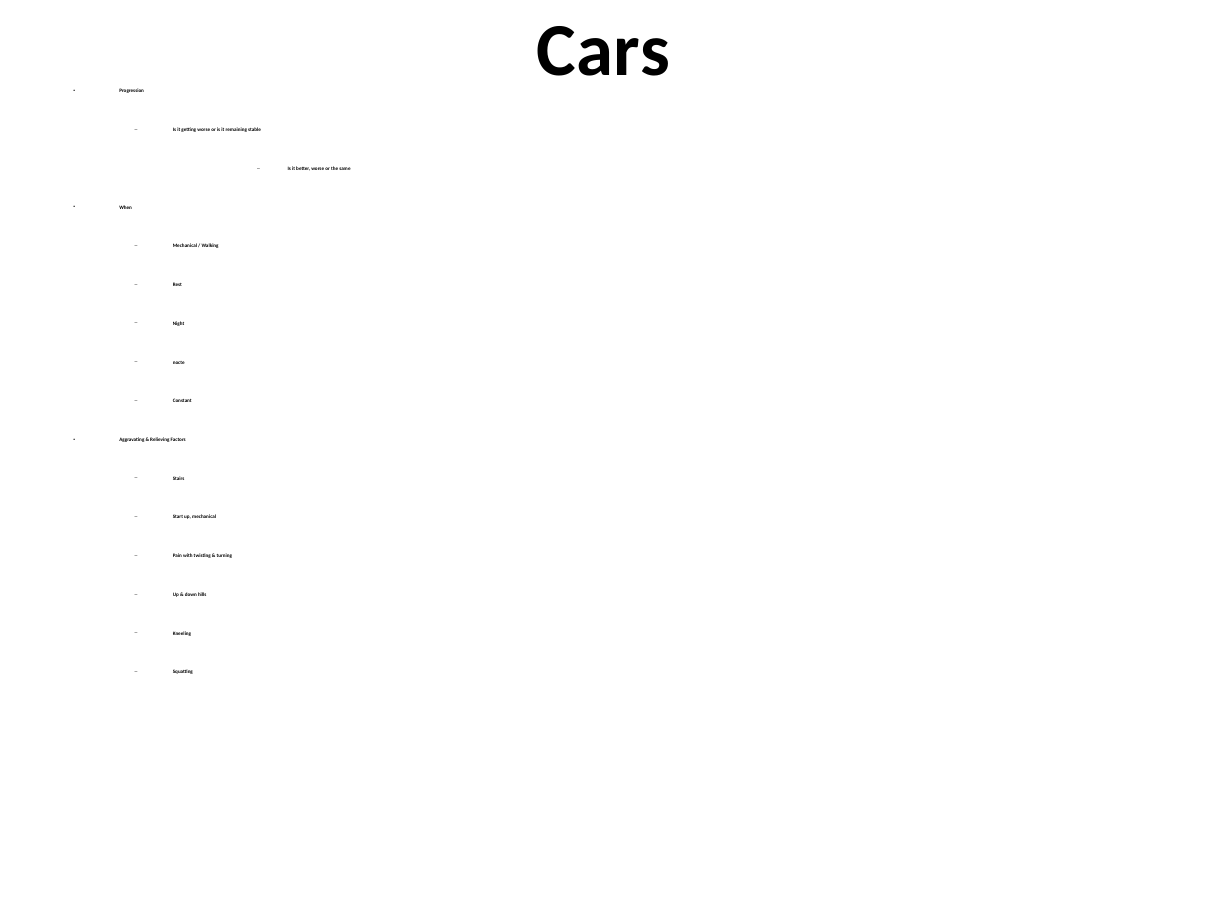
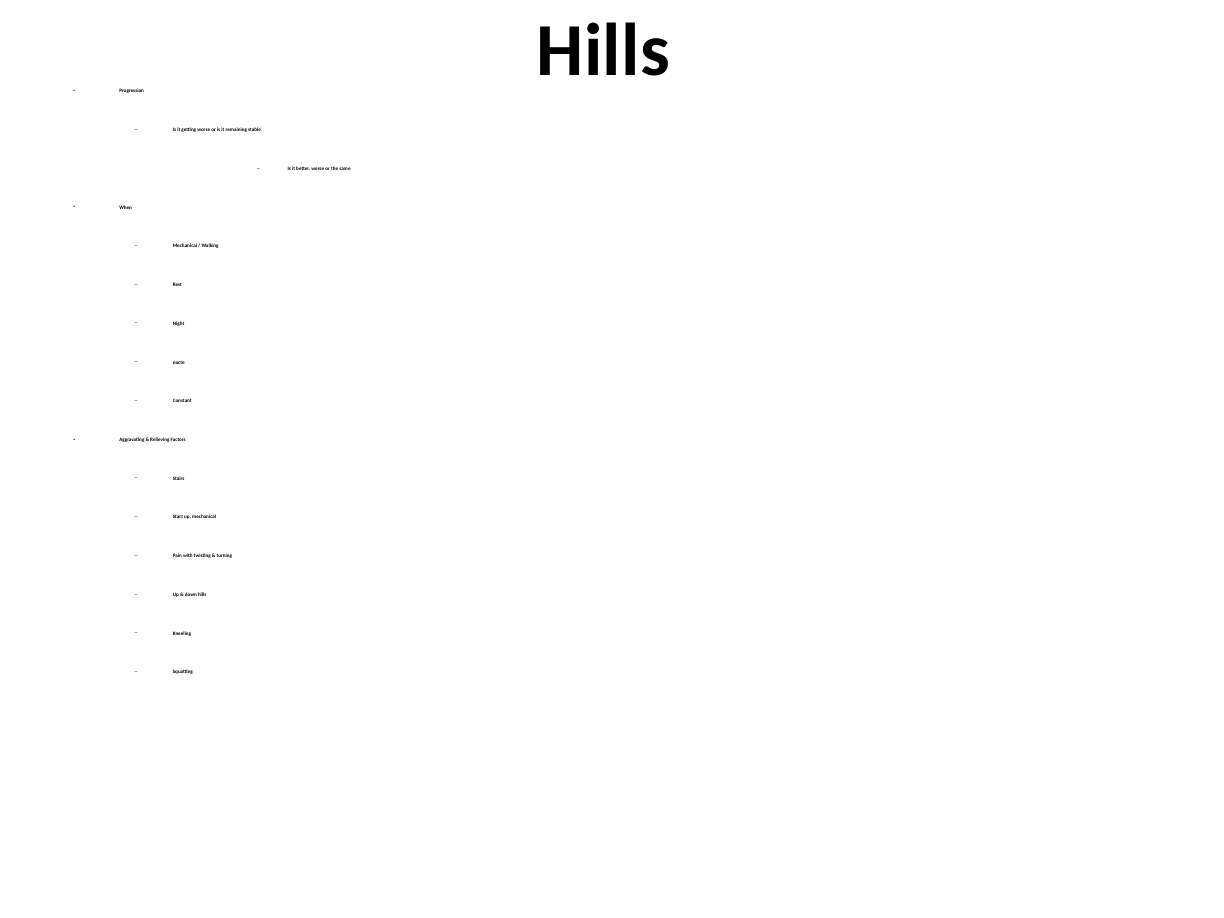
Cars: Cars -> Hills (603, 51)
